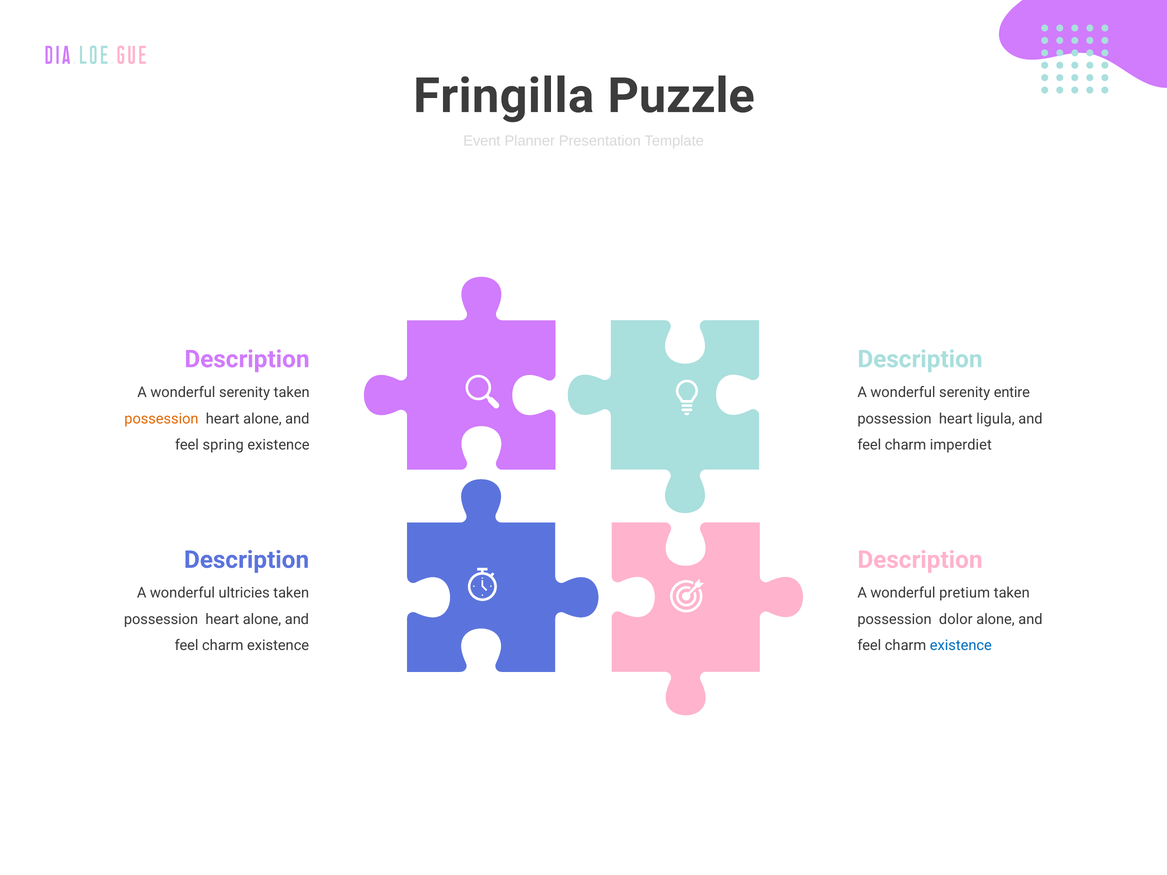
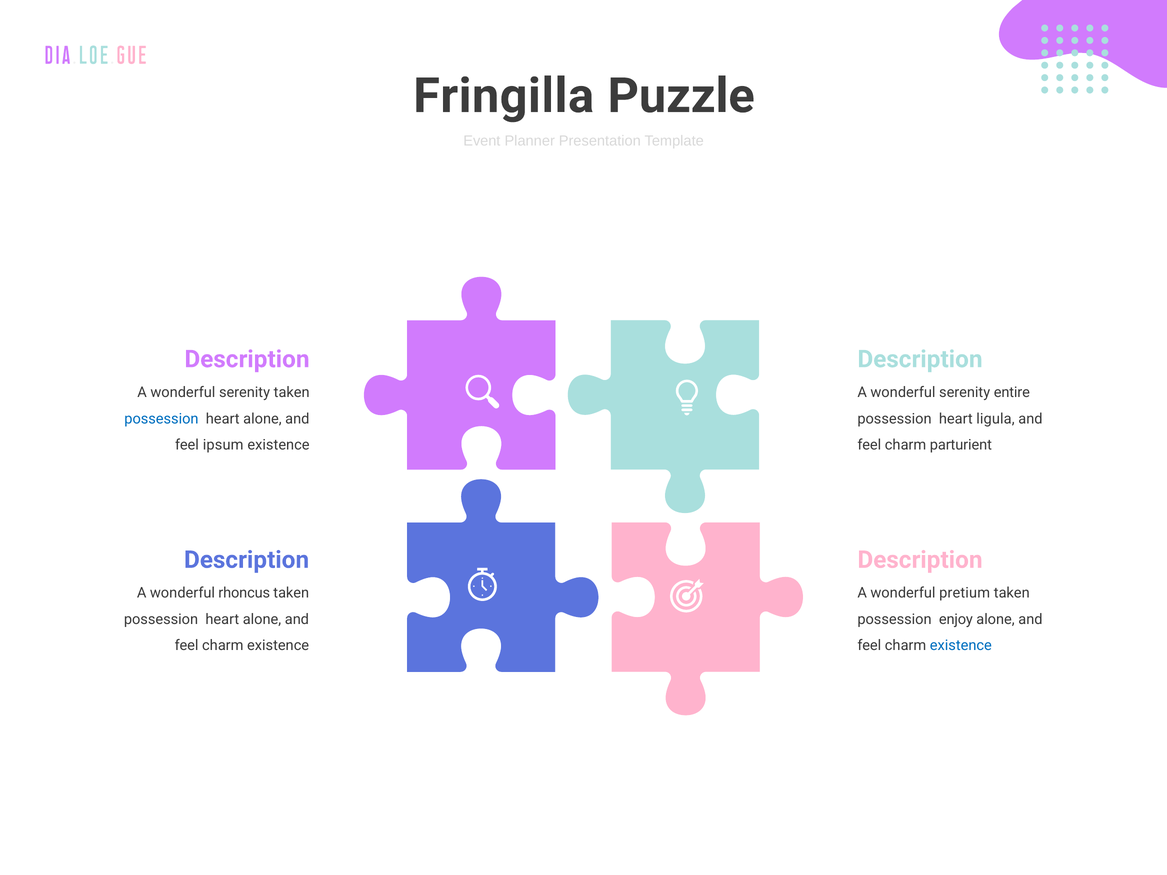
possession colour: orange -> blue (161, 419)
spring: spring -> ipsum (223, 445)
imperdiet: imperdiet -> parturient (961, 445)
ultricies: ultricies -> rhoncus (244, 593)
dolor: dolor -> enjoy (956, 620)
